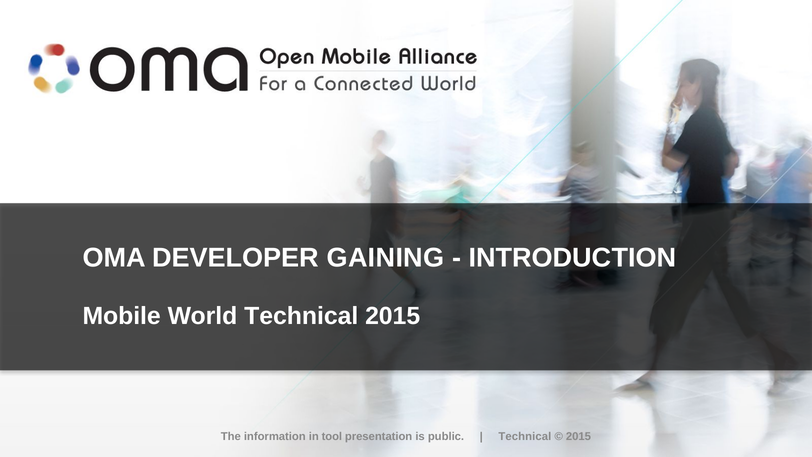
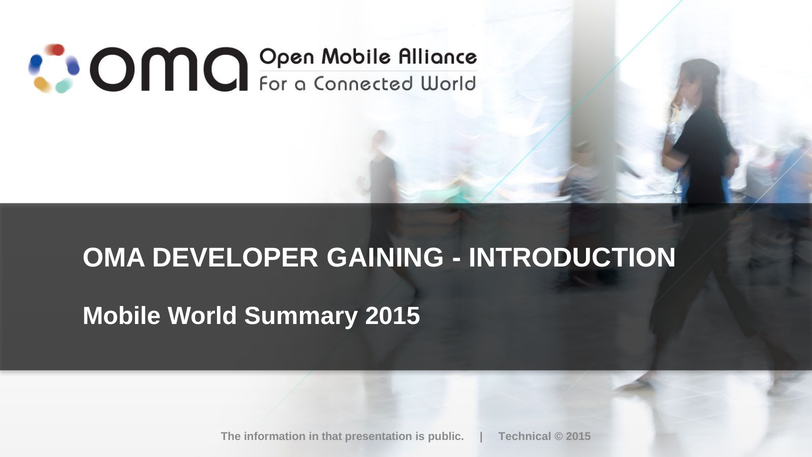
World Technical: Technical -> Summary (301, 316)
tool: tool -> that (332, 436)
